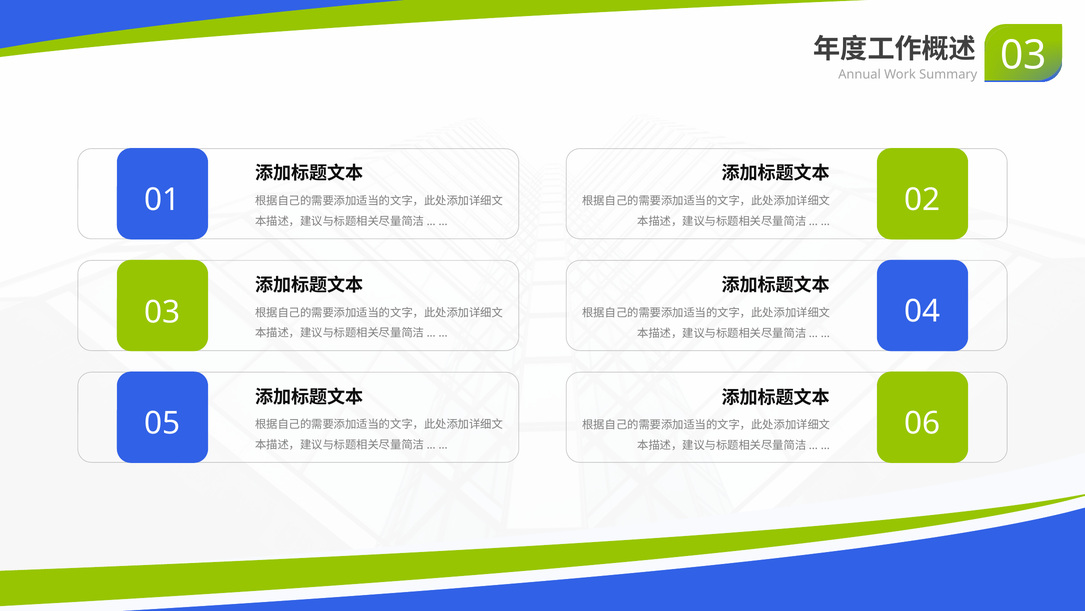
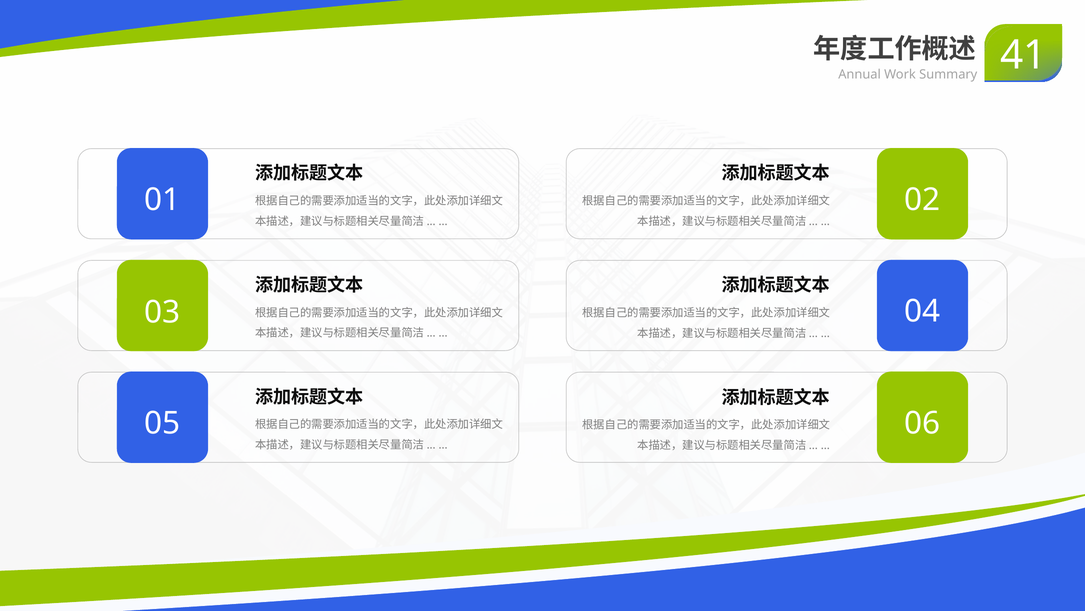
03: 03 -> 41 (1023, 55)
